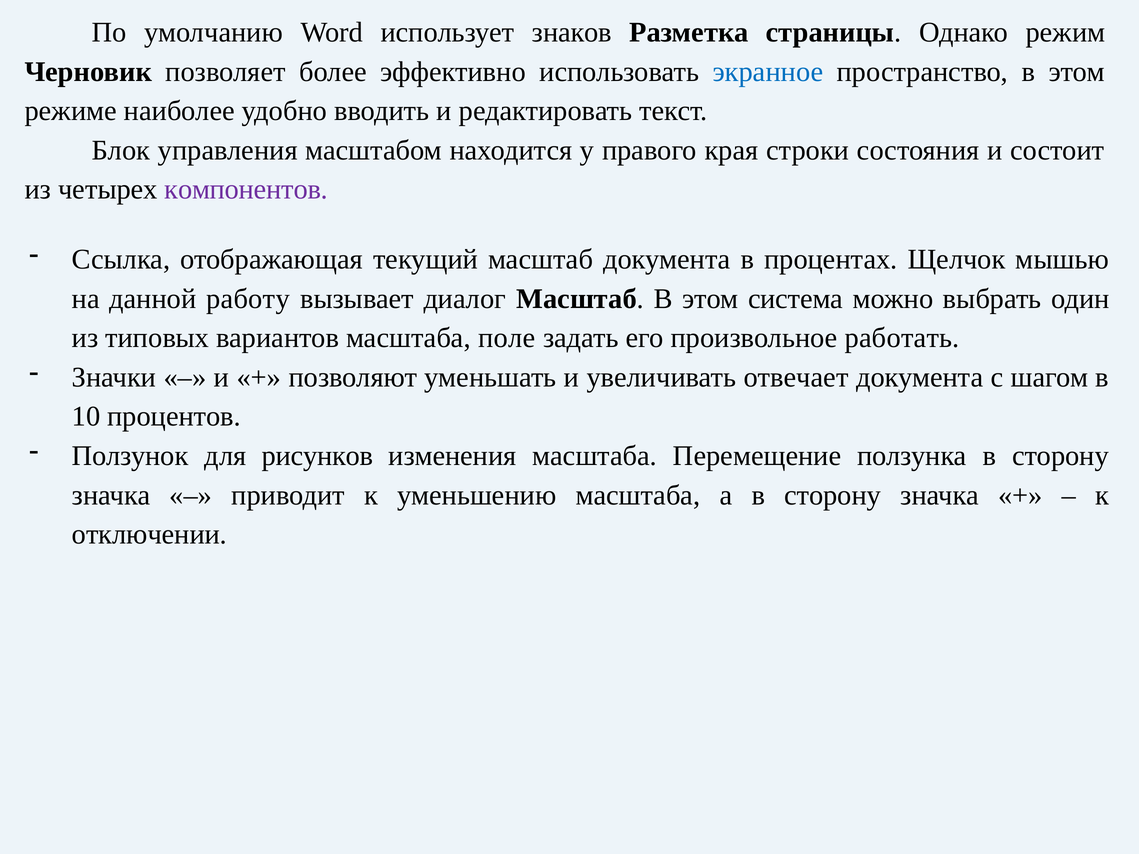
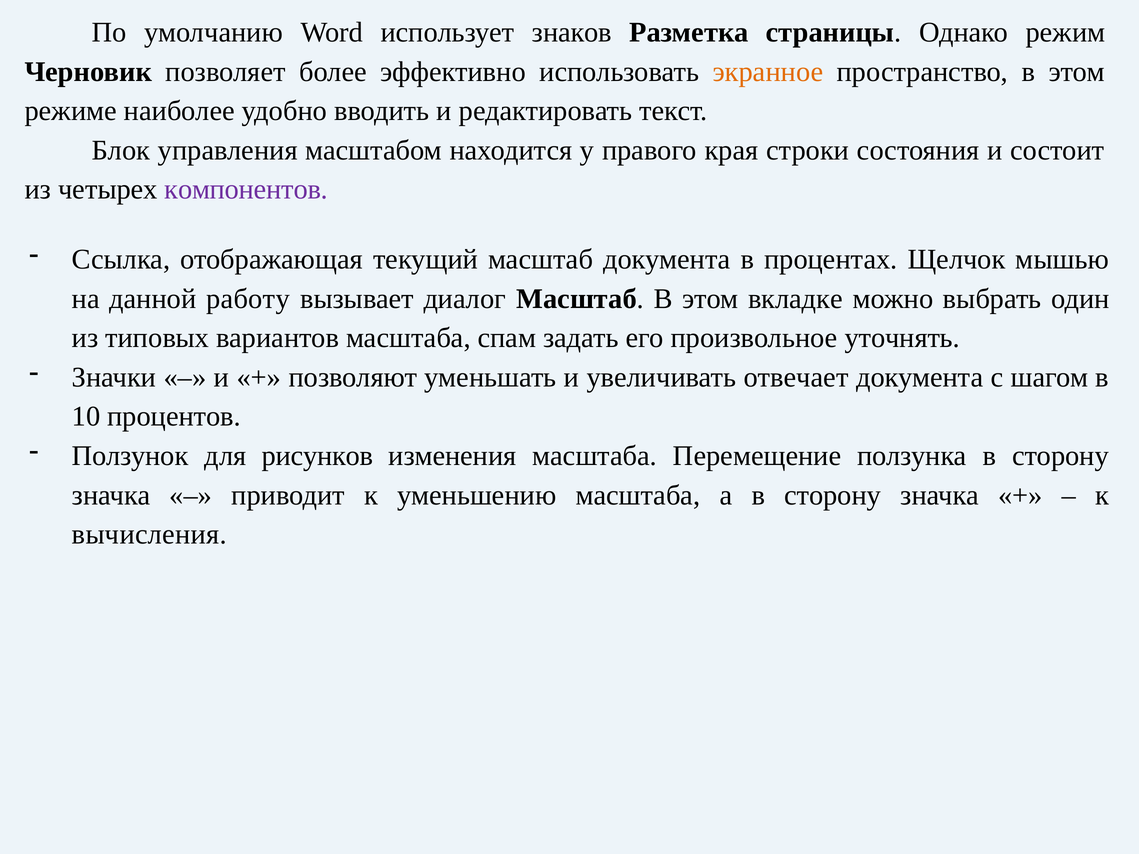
экранное colour: blue -> orange (768, 72)
система: система -> вкладке (795, 299)
поле: поле -> спам (507, 338)
работать: работать -> уточнять (902, 338)
отключении: отключении -> вычисления (149, 535)
